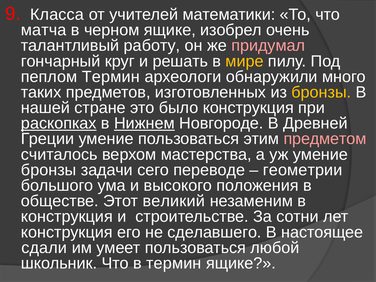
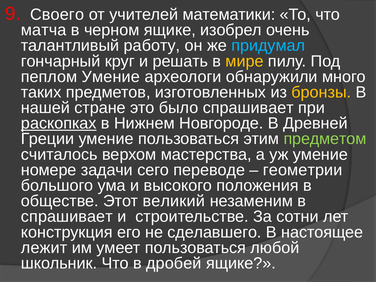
Класса: Класса -> Своего (57, 15)
придумал colour: pink -> light blue (268, 46)
пеплом Термин: Термин -> Умение (111, 77)
было конструкция: конструкция -> спрашивает (248, 108)
Нижнем underline: present -> none (144, 123)
предметом colour: pink -> light green (325, 139)
бронзы: бронзы -> номере (49, 170)
конструкция: конструкция -> спрашивает (67, 217)
сдали: сдали -> лежит (44, 248)
в термин: термин -> дробей (174, 263)
